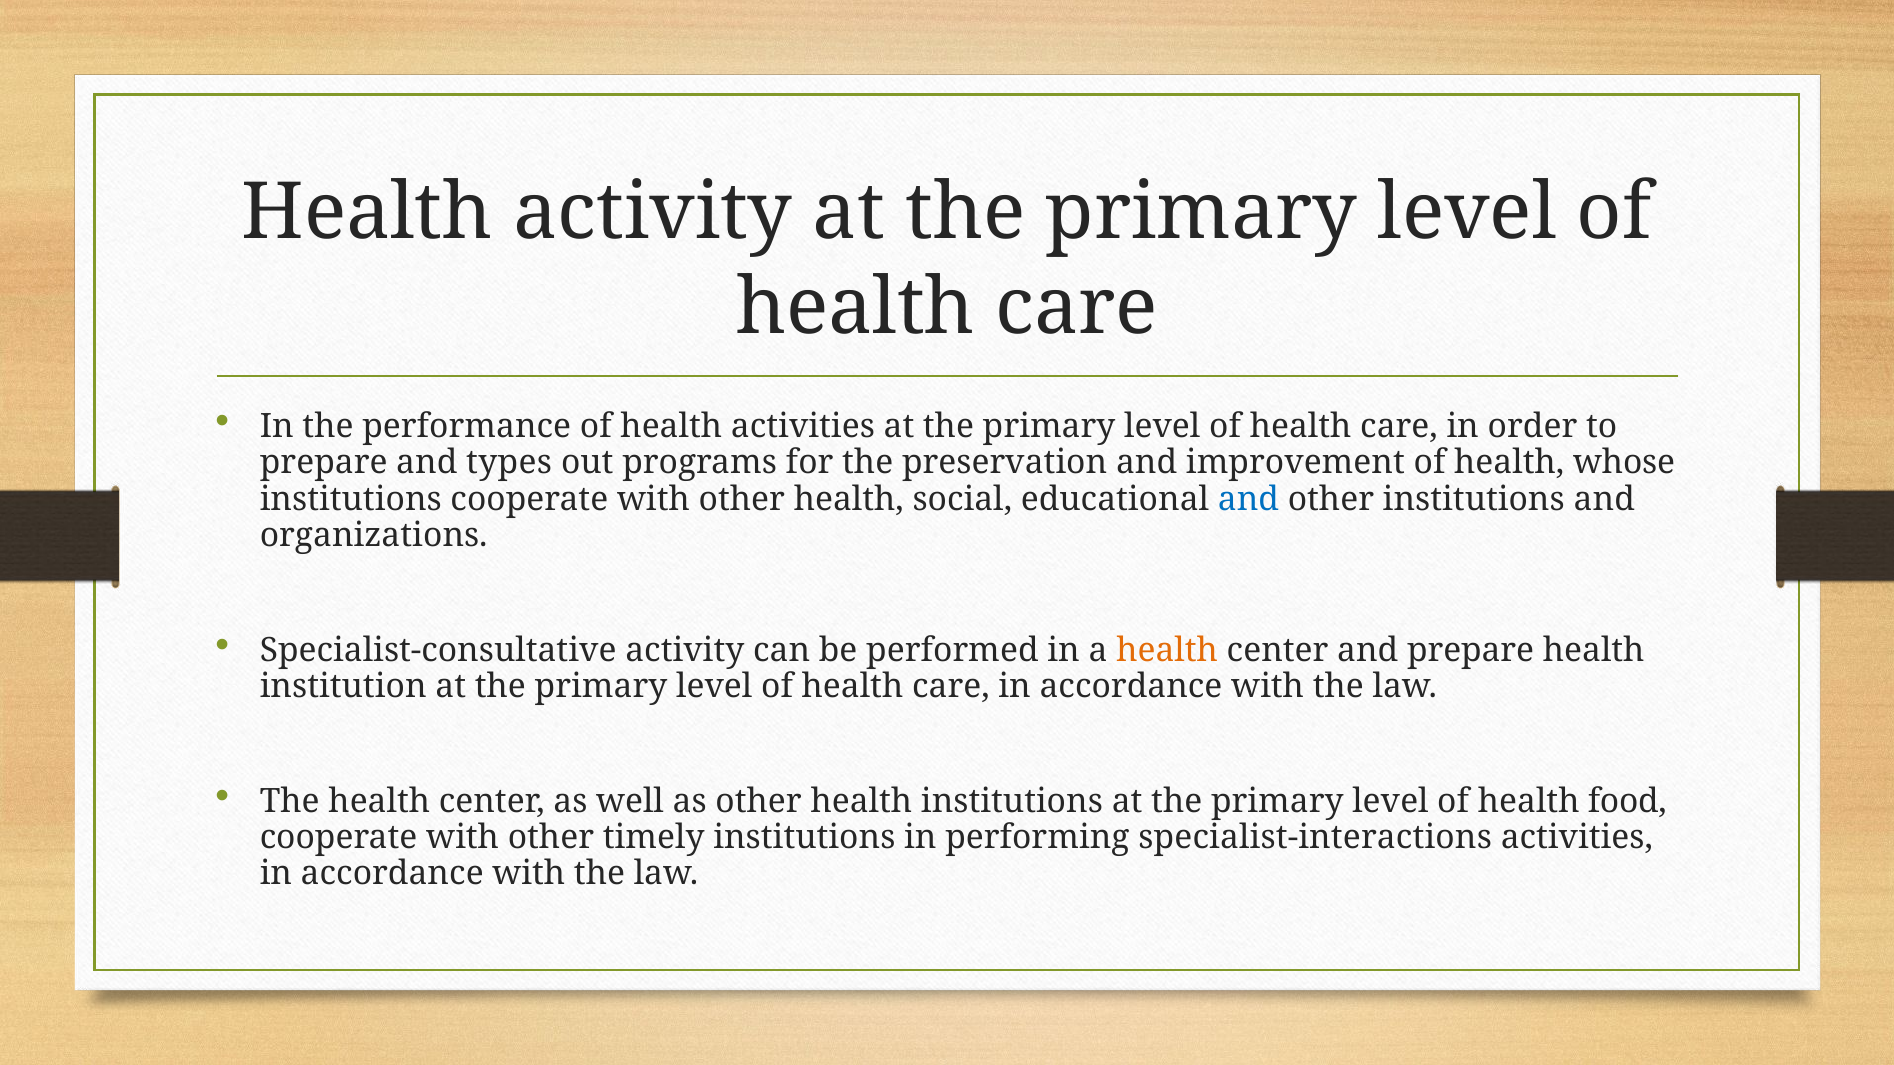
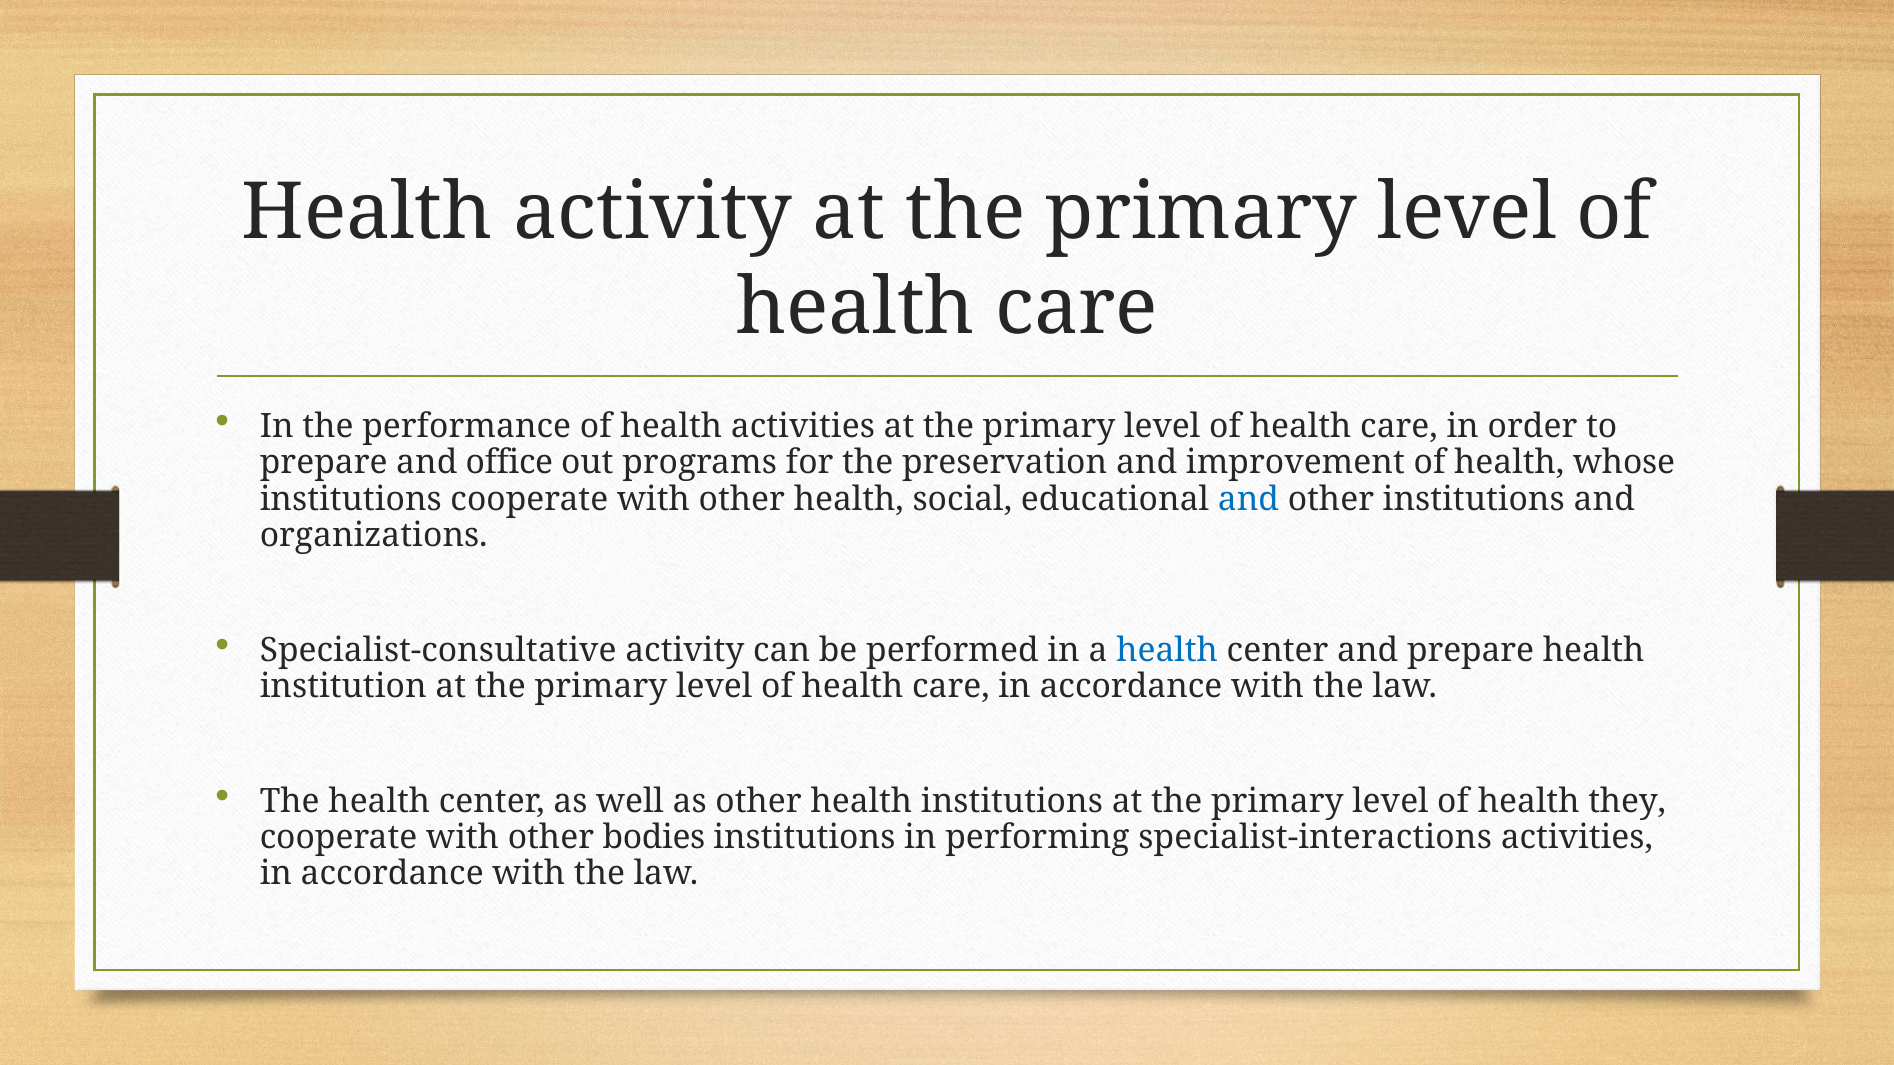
types: types -> office (509, 463)
health colour: orange -> blue (1167, 650)
food: food -> they (1627, 801)
timely: timely -> bodies (654, 838)
